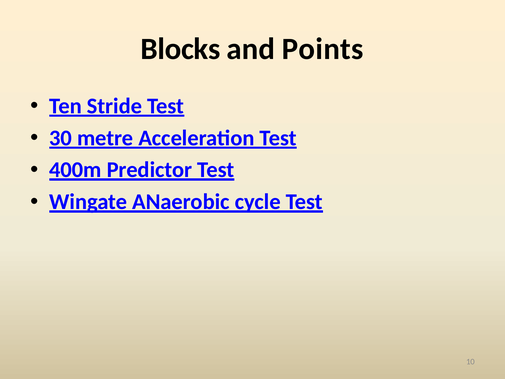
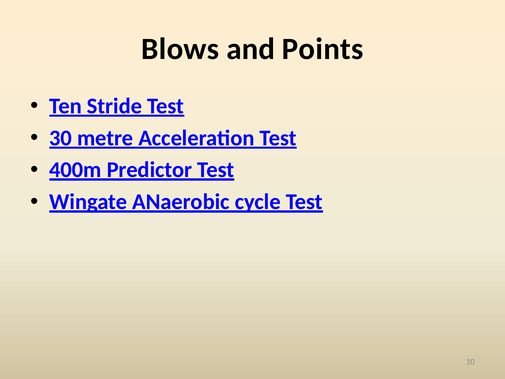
Blocks: Blocks -> Blows (180, 49)
